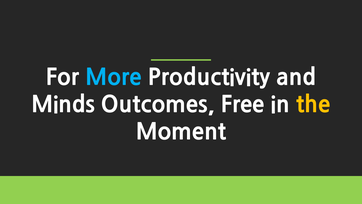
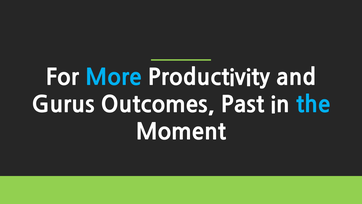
Minds: Minds -> Gurus (63, 105)
Free: Free -> Past (243, 105)
the colour: yellow -> light blue (313, 105)
